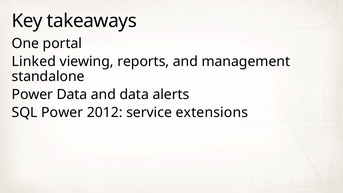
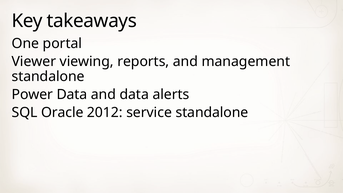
Linked: Linked -> Viewer (34, 61)
SQL Power: Power -> Oracle (62, 112)
service extensions: extensions -> standalone (212, 112)
